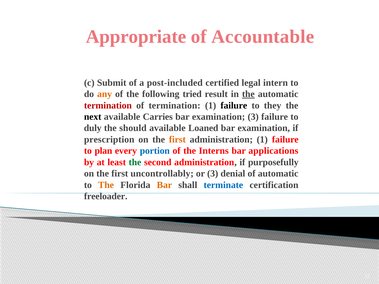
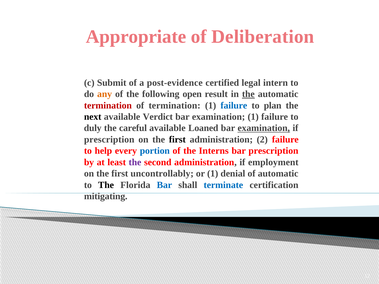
Accountable: Accountable -> Deliberation (263, 37)
post-included: post-included -> post-evidence (175, 83)
tried: tried -> open (192, 94)
failure colour: black -> blue (234, 105)
they: they -> plan (273, 105)
Carries: Carries -> Verdict (158, 117)
examination 3: 3 -> 1 (253, 117)
should: should -> careful (133, 128)
examination underline: none -> present (264, 128)
first colour: orange -> black (177, 140)
administration 1: 1 -> 2 (262, 140)
plan: plan -> help (103, 151)
bar applications: applications -> prescription (273, 151)
the colour: green -> purple (135, 162)
purposefully: purposefully -> employment (273, 162)
or 3: 3 -> 1 (213, 174)
The colour: orange -> black (106, 185)
Bar colour: orange -> blue (164, 185)
freeloader: freeloader -> mitigating (106, 196)
